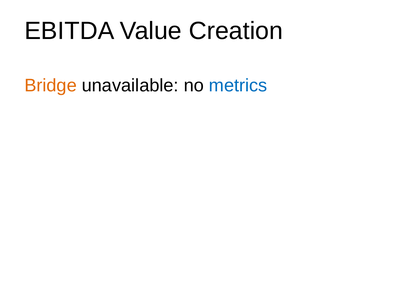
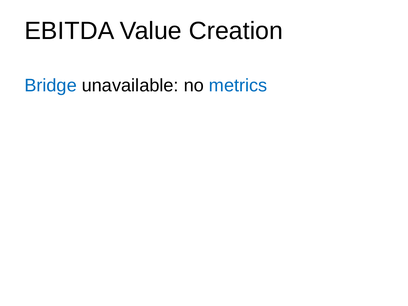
Bridge colour: orange -> blue (51, 86)
